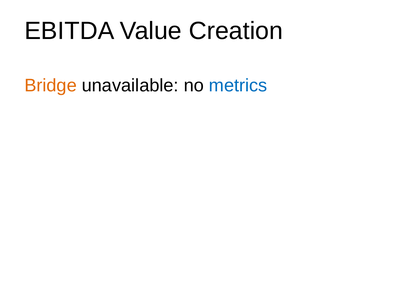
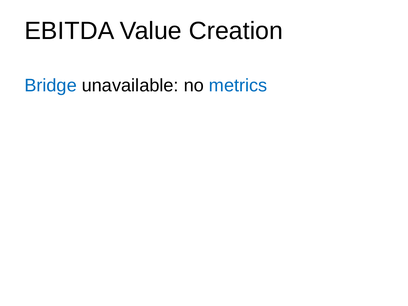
Bridge colour: orange -> blue (51, 86)
